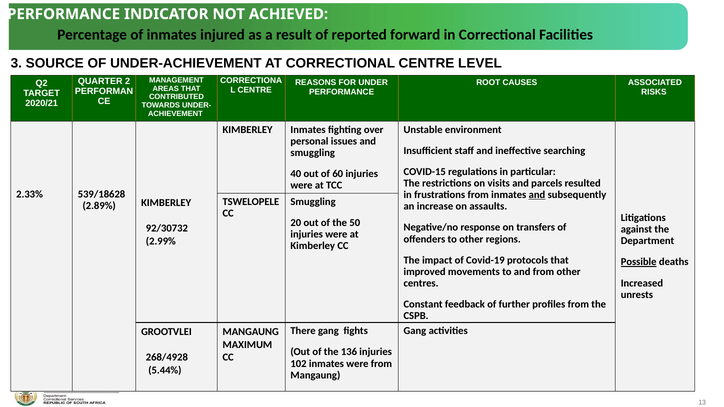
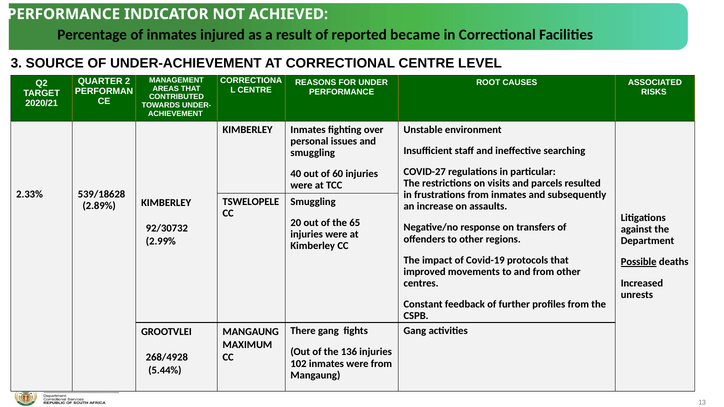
forward: forward -> became (415, 35)
COVID-15: COVID-15 -> COVID-27 (425, 172)
and underline: present -> none (537, 195)
50: 50 -> 65 (355, 223)
